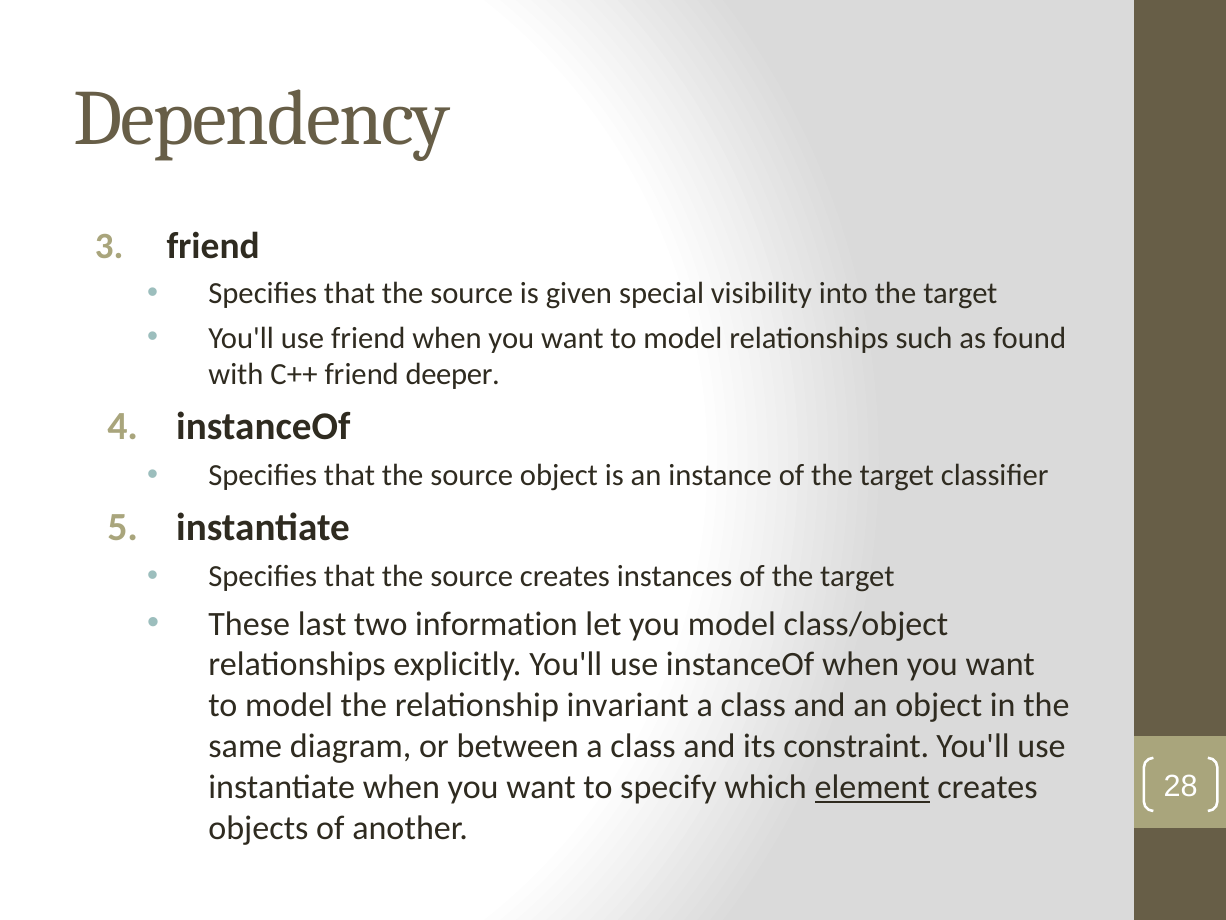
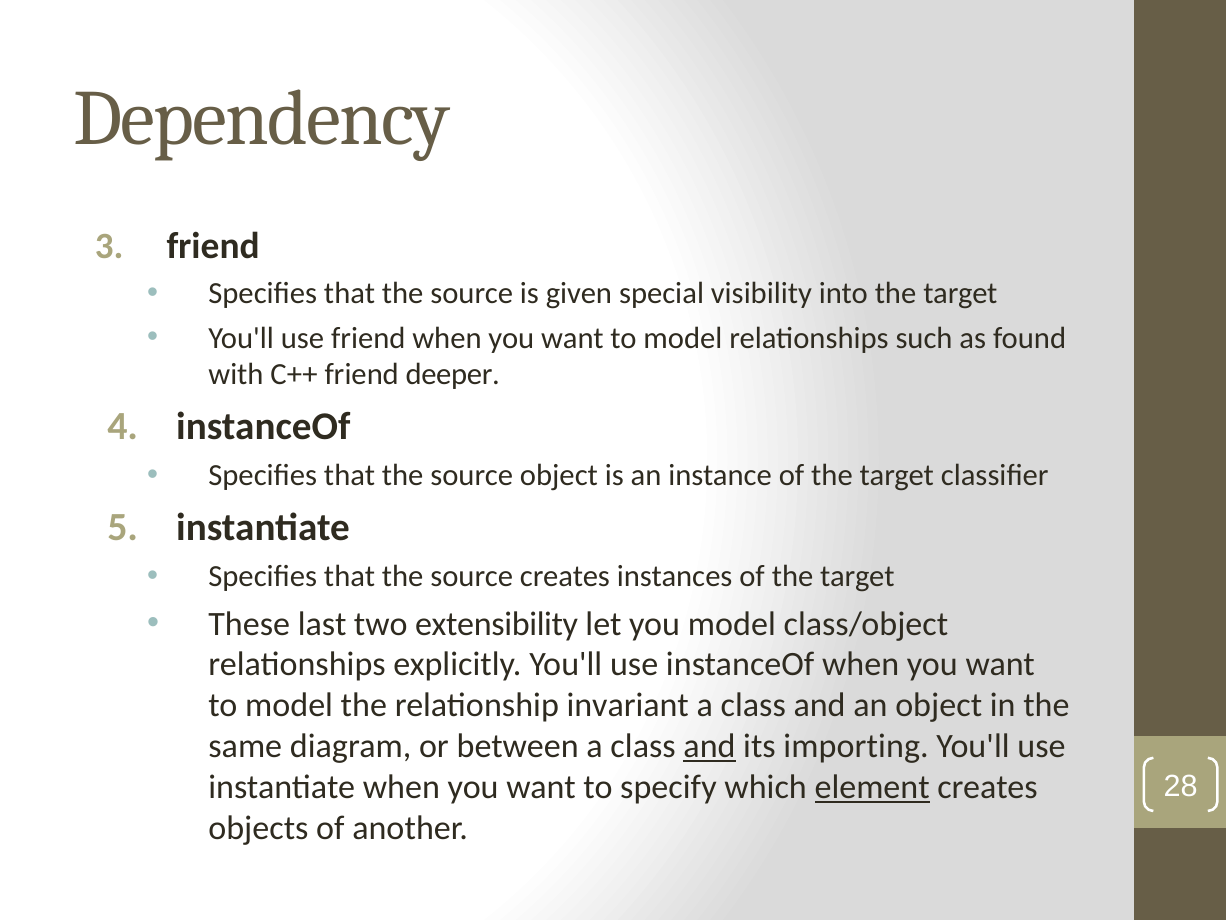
information: information -> extensibility (497, 623)
and underline: none -> present (709, 746)
constraint: constraint -> importing (856, 746)
